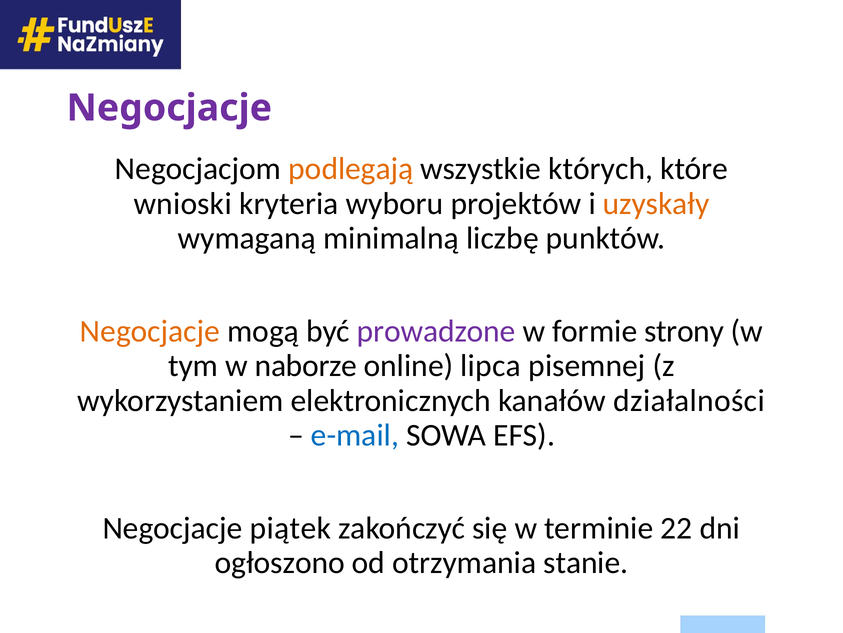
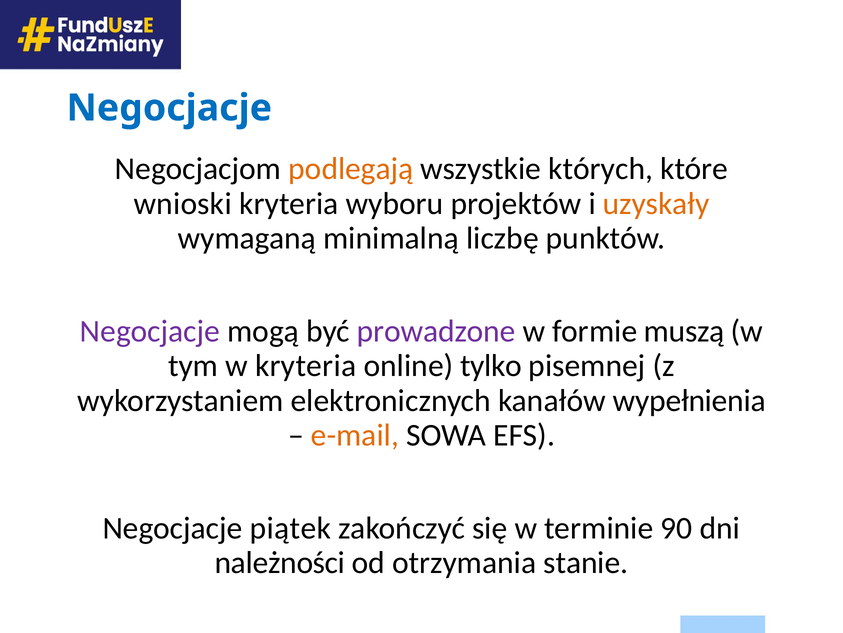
Negocjacje colour: purple -> blue (169, 108)
Negocjacje colour: orange -> purple (150, 331)
strony: strony -> muszą (684, 331)
w naborze: naborze -> kryteria (306, 365)
lipca: lipca -> tylko (491, 365)
działalności: działalności -> wypełnienia (689, 400)
e-mail colour: blue -> orange (355, 435)
22: 22 -> 90 (676, 528)
ogłoszono: ogłoszono -> należności (280, 562)
